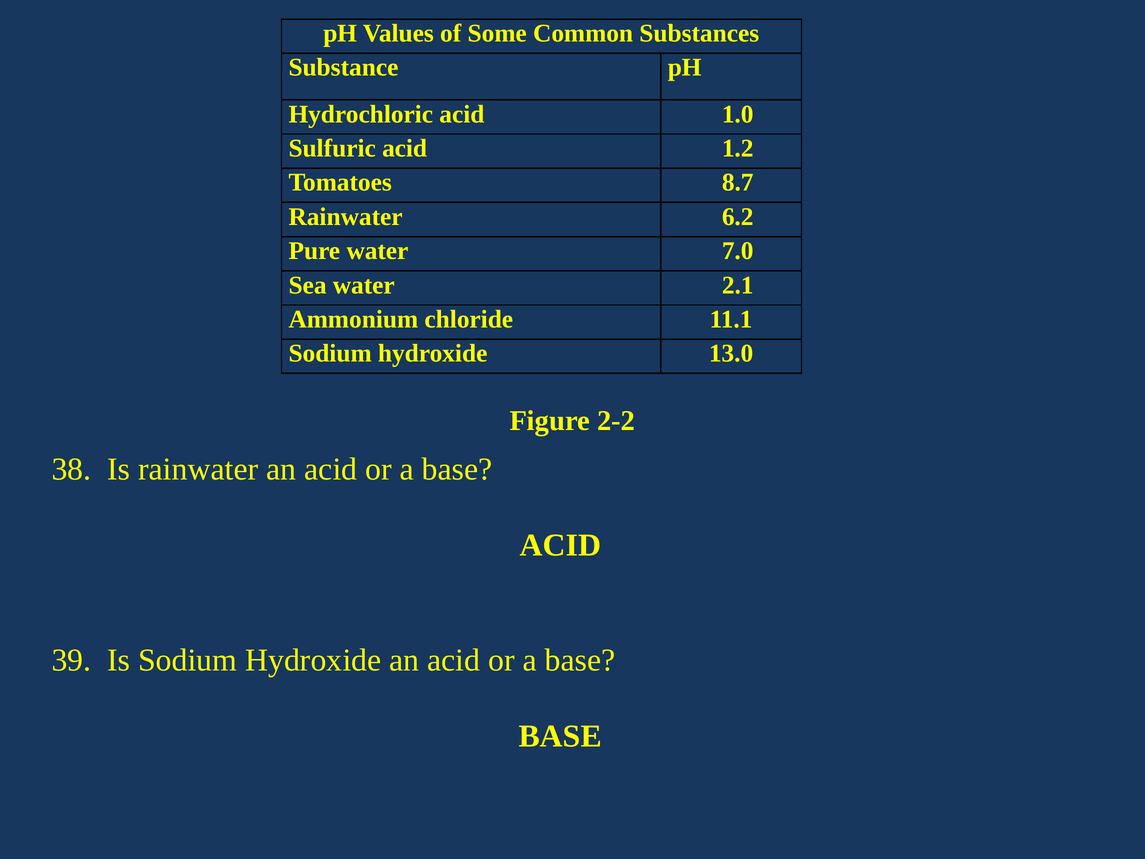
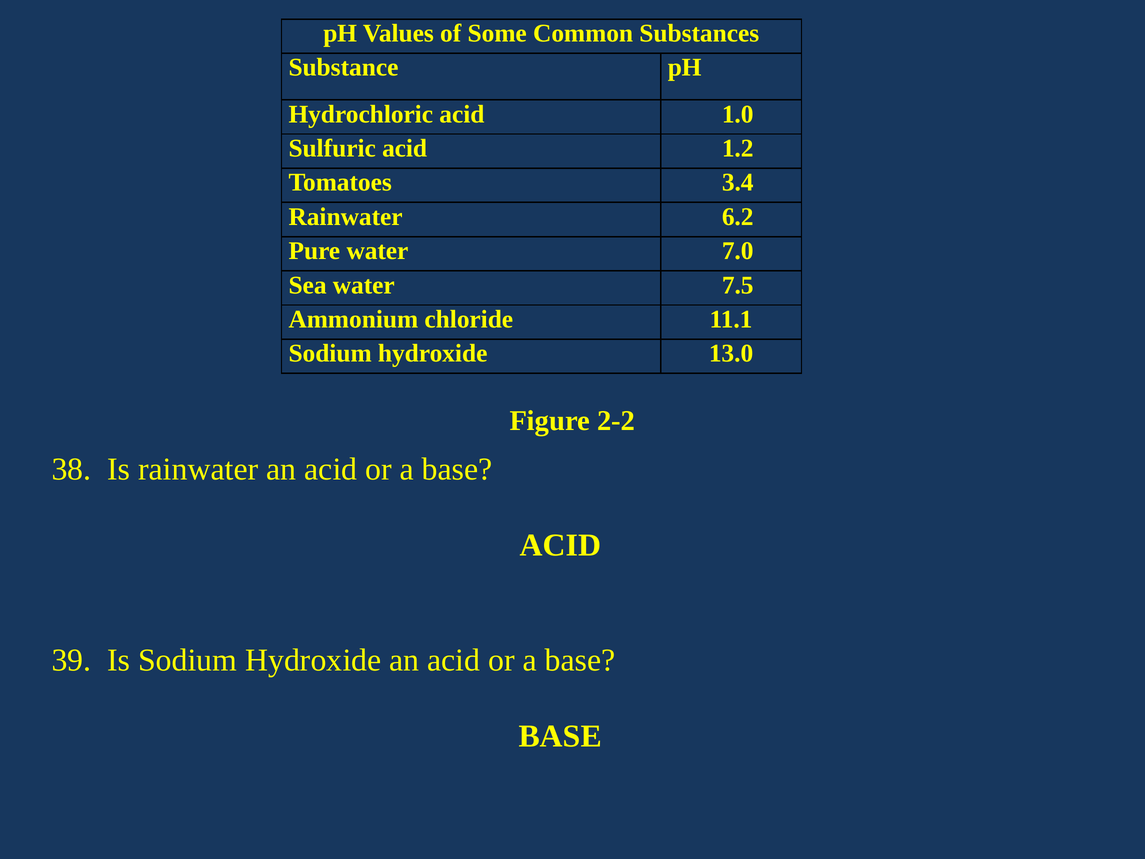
8.7: 8.7 -> 3.4 (738, 183)
2.1: 2.1 -> 7.5 (738, 285)
